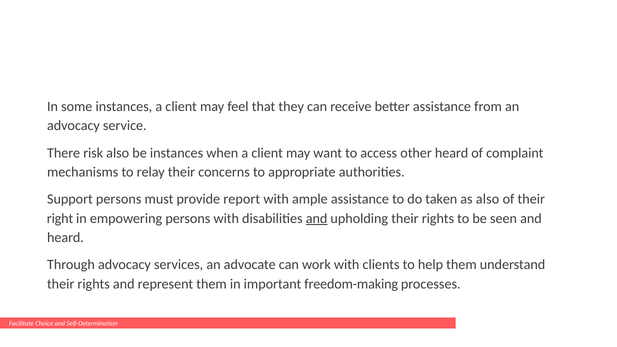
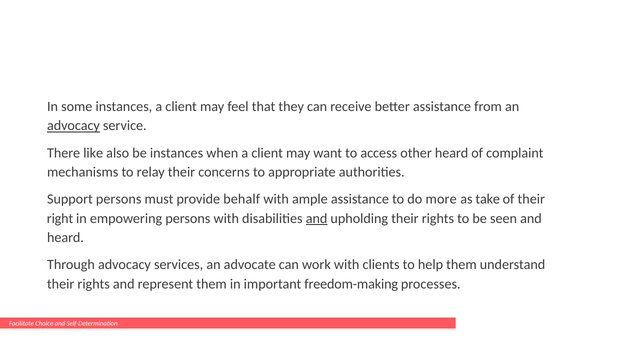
advocacy underline: none -> present (73, 126)
risk: risk -> like (93, 153)
report: report -> behalf (242, 199)
taken: taken -> more (441, 199)
as also: also -> take (488, 199)
